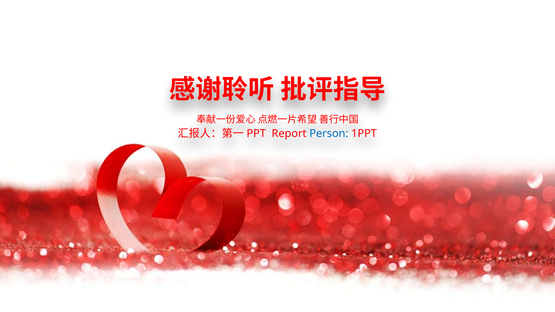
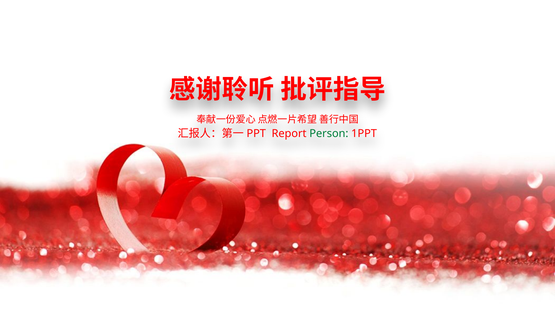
Person colour: blue -> green (329, 134)
